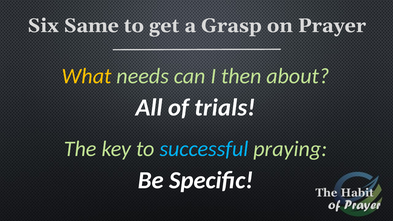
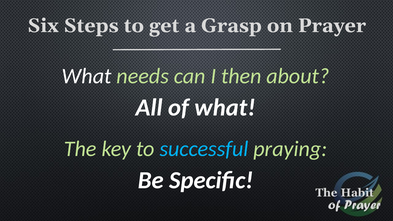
Same: Same -> Steps (91, 26)
What colour: yellow -> white (87, 76)
of trials: trials -> what (225, 108)
